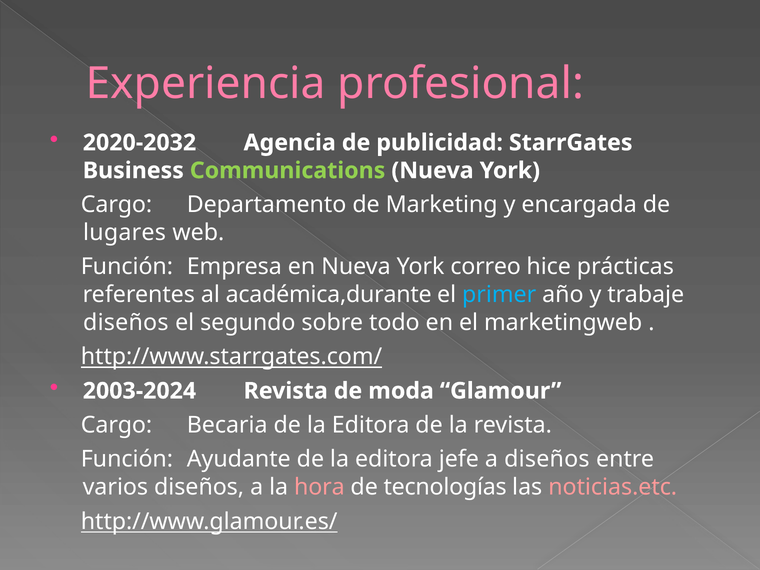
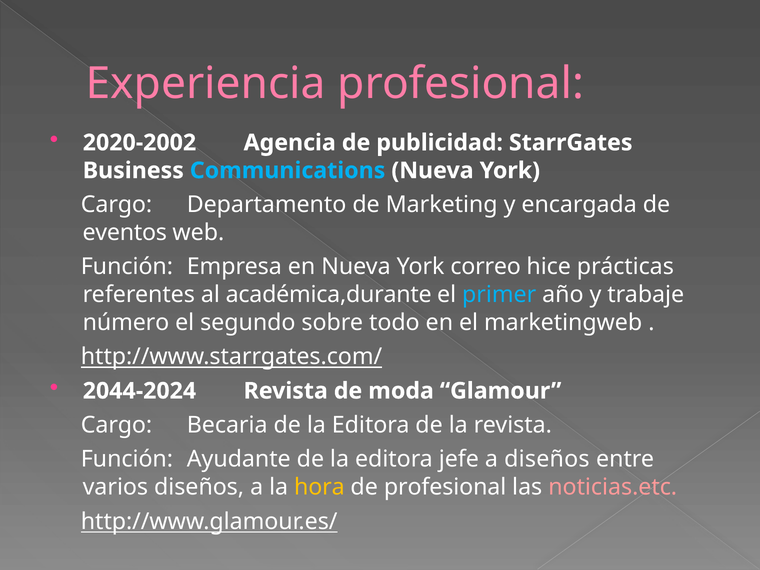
2020-2032: 2020-2032 -> 2020-2002 (139, 143)
Communications colour: light green -> light blue (288, 171)
lugares: lugares -> eventos (125, 233)
diseños: diseños -> número (126, 323)
2003-2024: 2003-2024 -> 2044-2024 (139, 391)
hora colour: pink -> yellow (319, 487)
de tecnologías: tecnologías -> profesional (445, 487)
